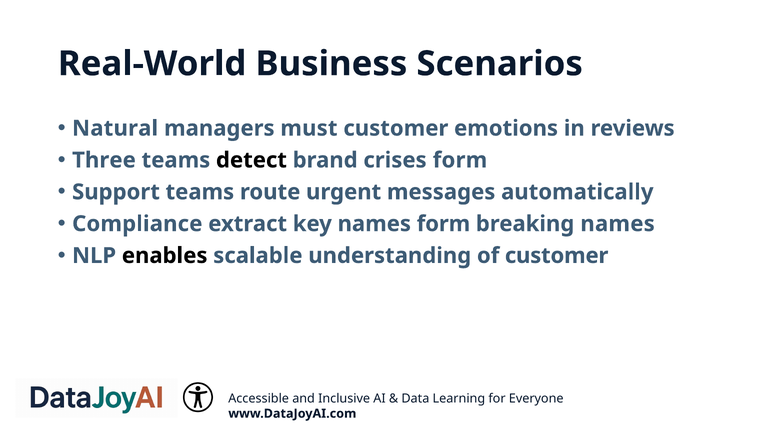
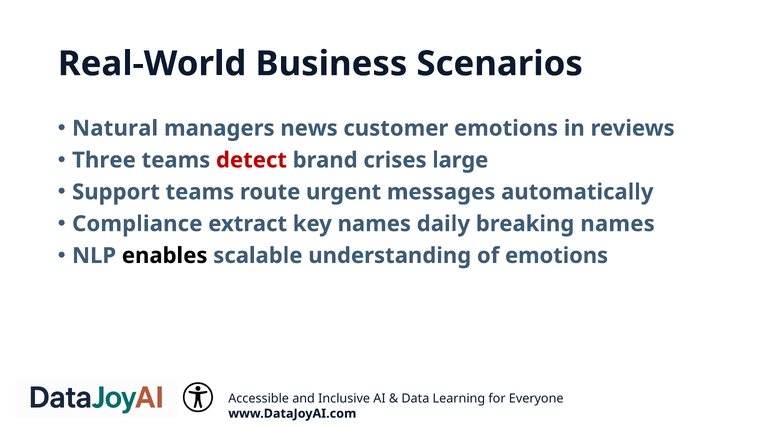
must: must -> news (309, 128)
detect colour: black -> red (251, 160)
crises form: form -> large (460, 160)
names form: form -> daily (443, 224)
of customer: customer -> emotions (557, 256)
